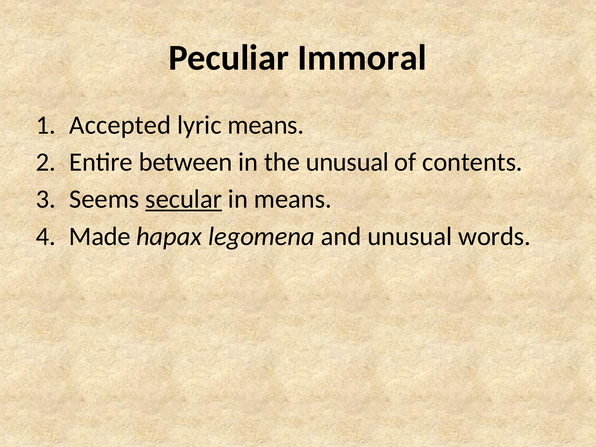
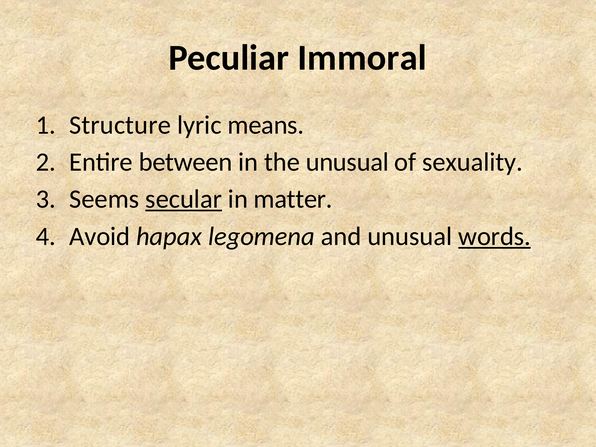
Accepted: Accepted -> Structure (120, 125)
contents: contents -> sexuality (472, 162)
in means: means -> matter (293, 199)
Made: Made -> Avoid (100, 236)
words underline: none -> present (495, 236)
